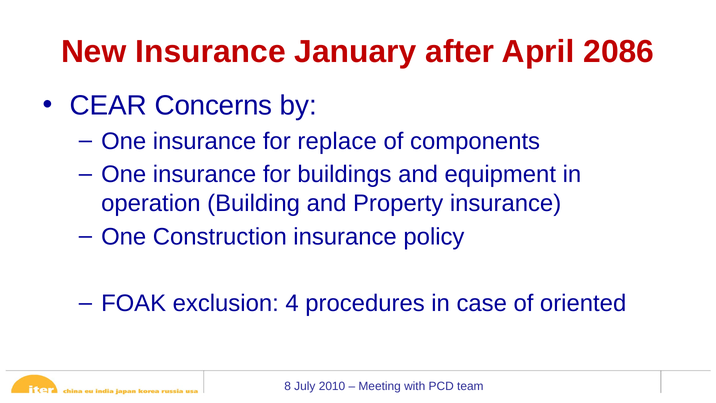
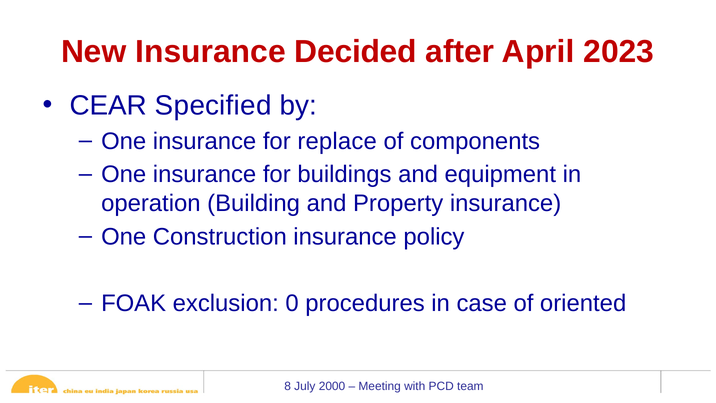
January: January -> Decided (356, 52)
2086: 2086 -> 2023 (619, 52)
Concerns: Concerns -> Specified (213, 106)
4: 4 -> 0 (292, 303)
2010: 2010 -> 2000 (332, 386)
